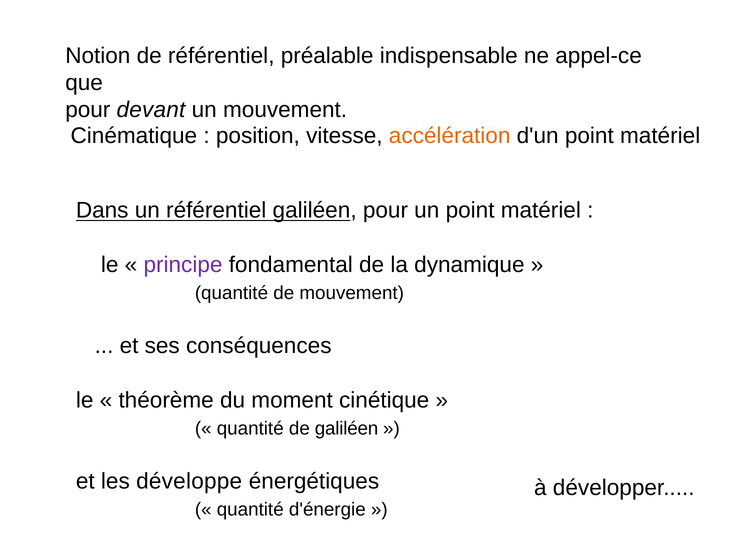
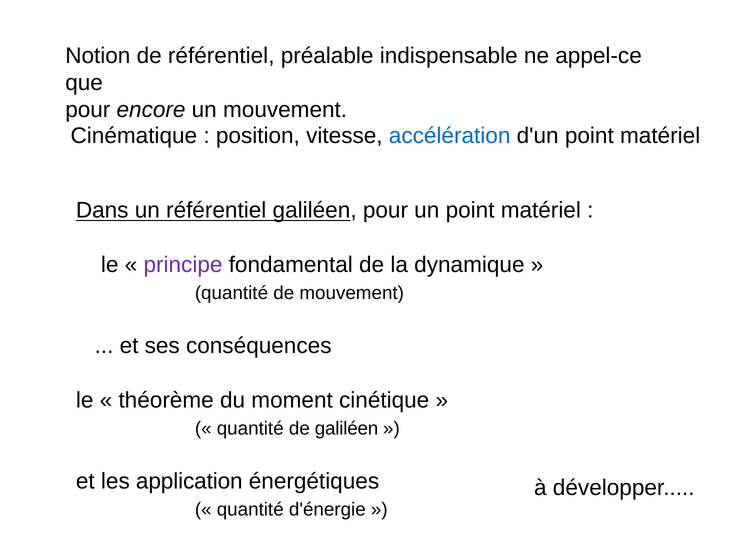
devant: devant -> encore (151, 110)
accélération colour: orange -> blue (450, 136)
développe: développe -> application (189, 481)
